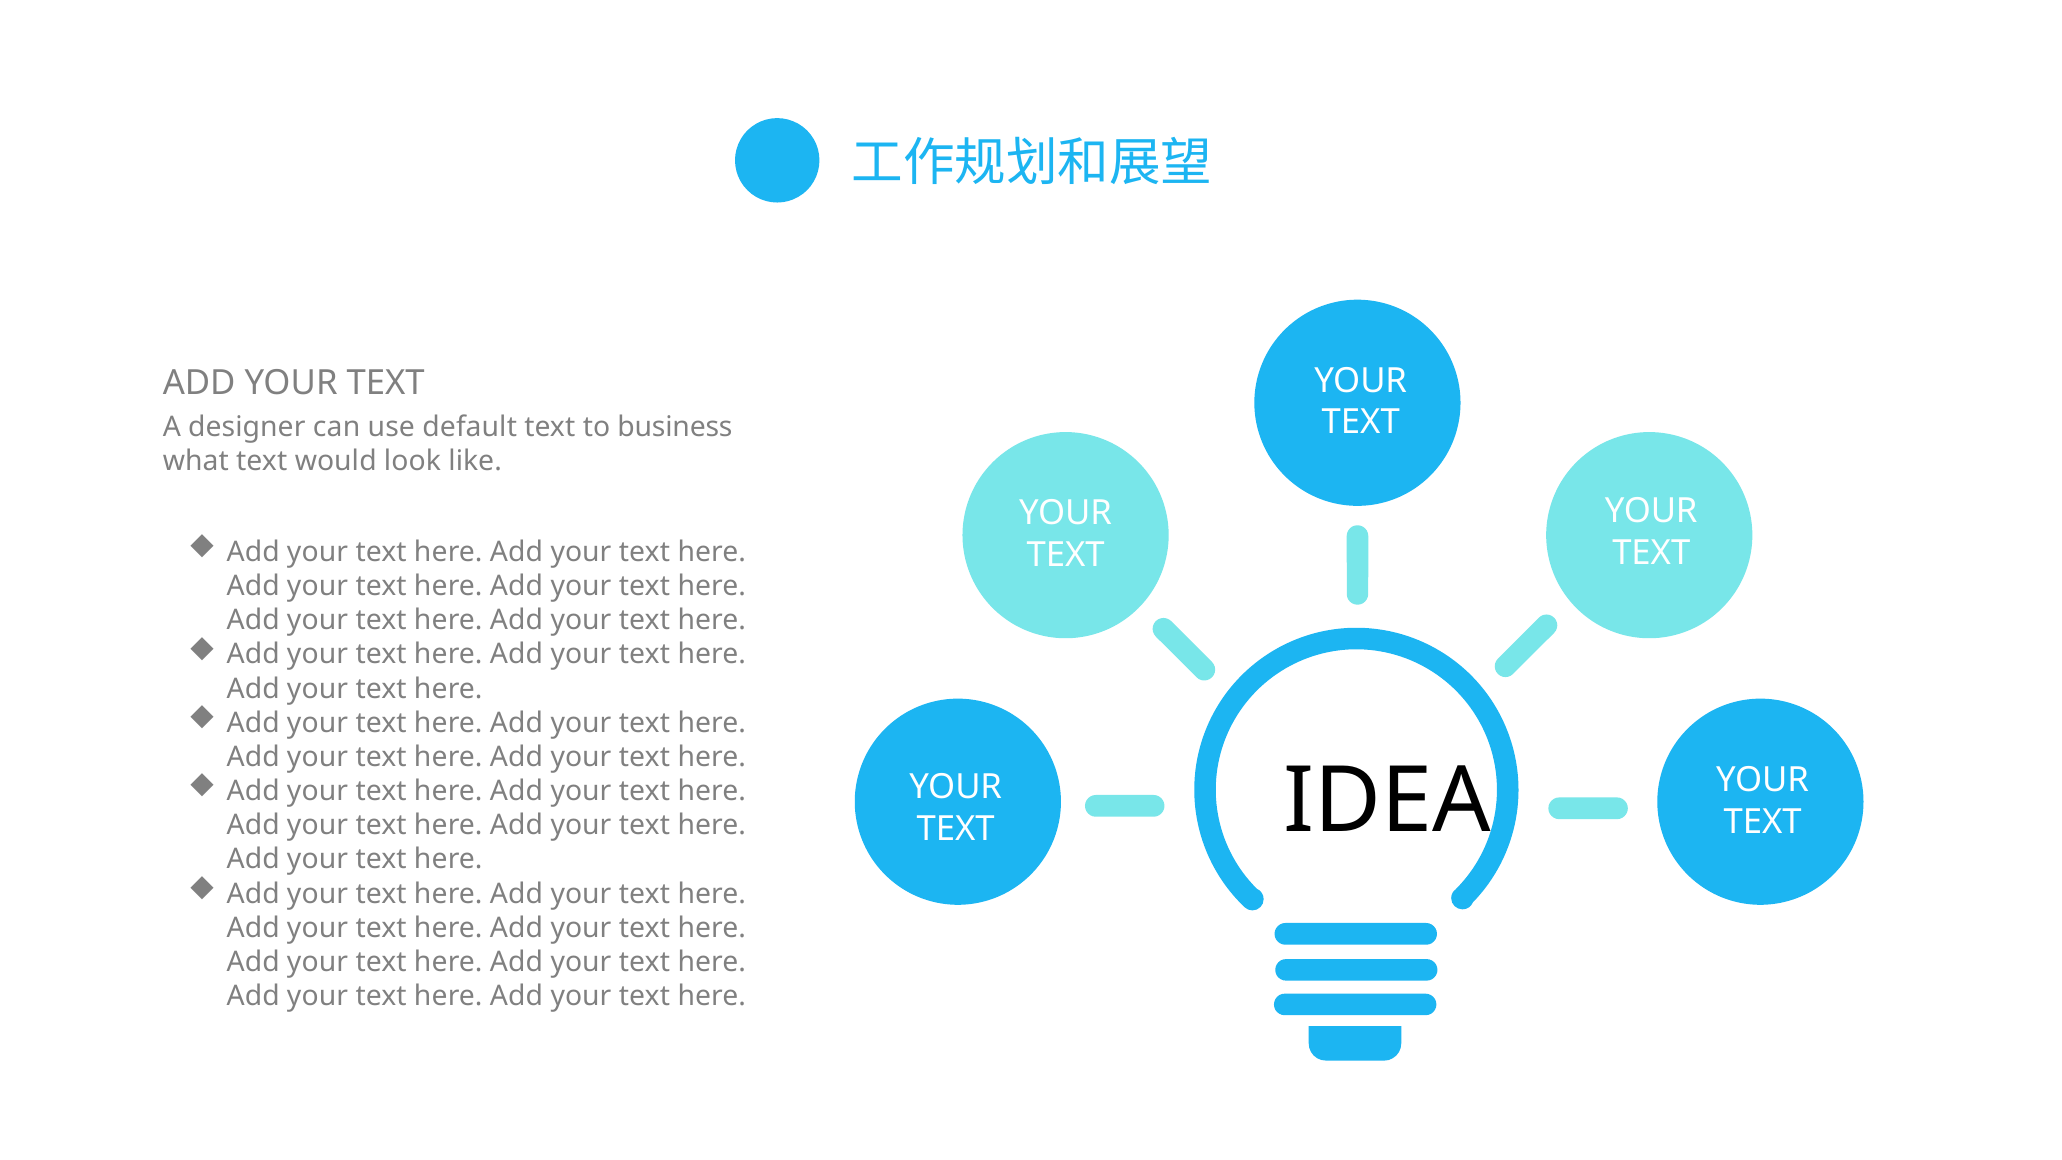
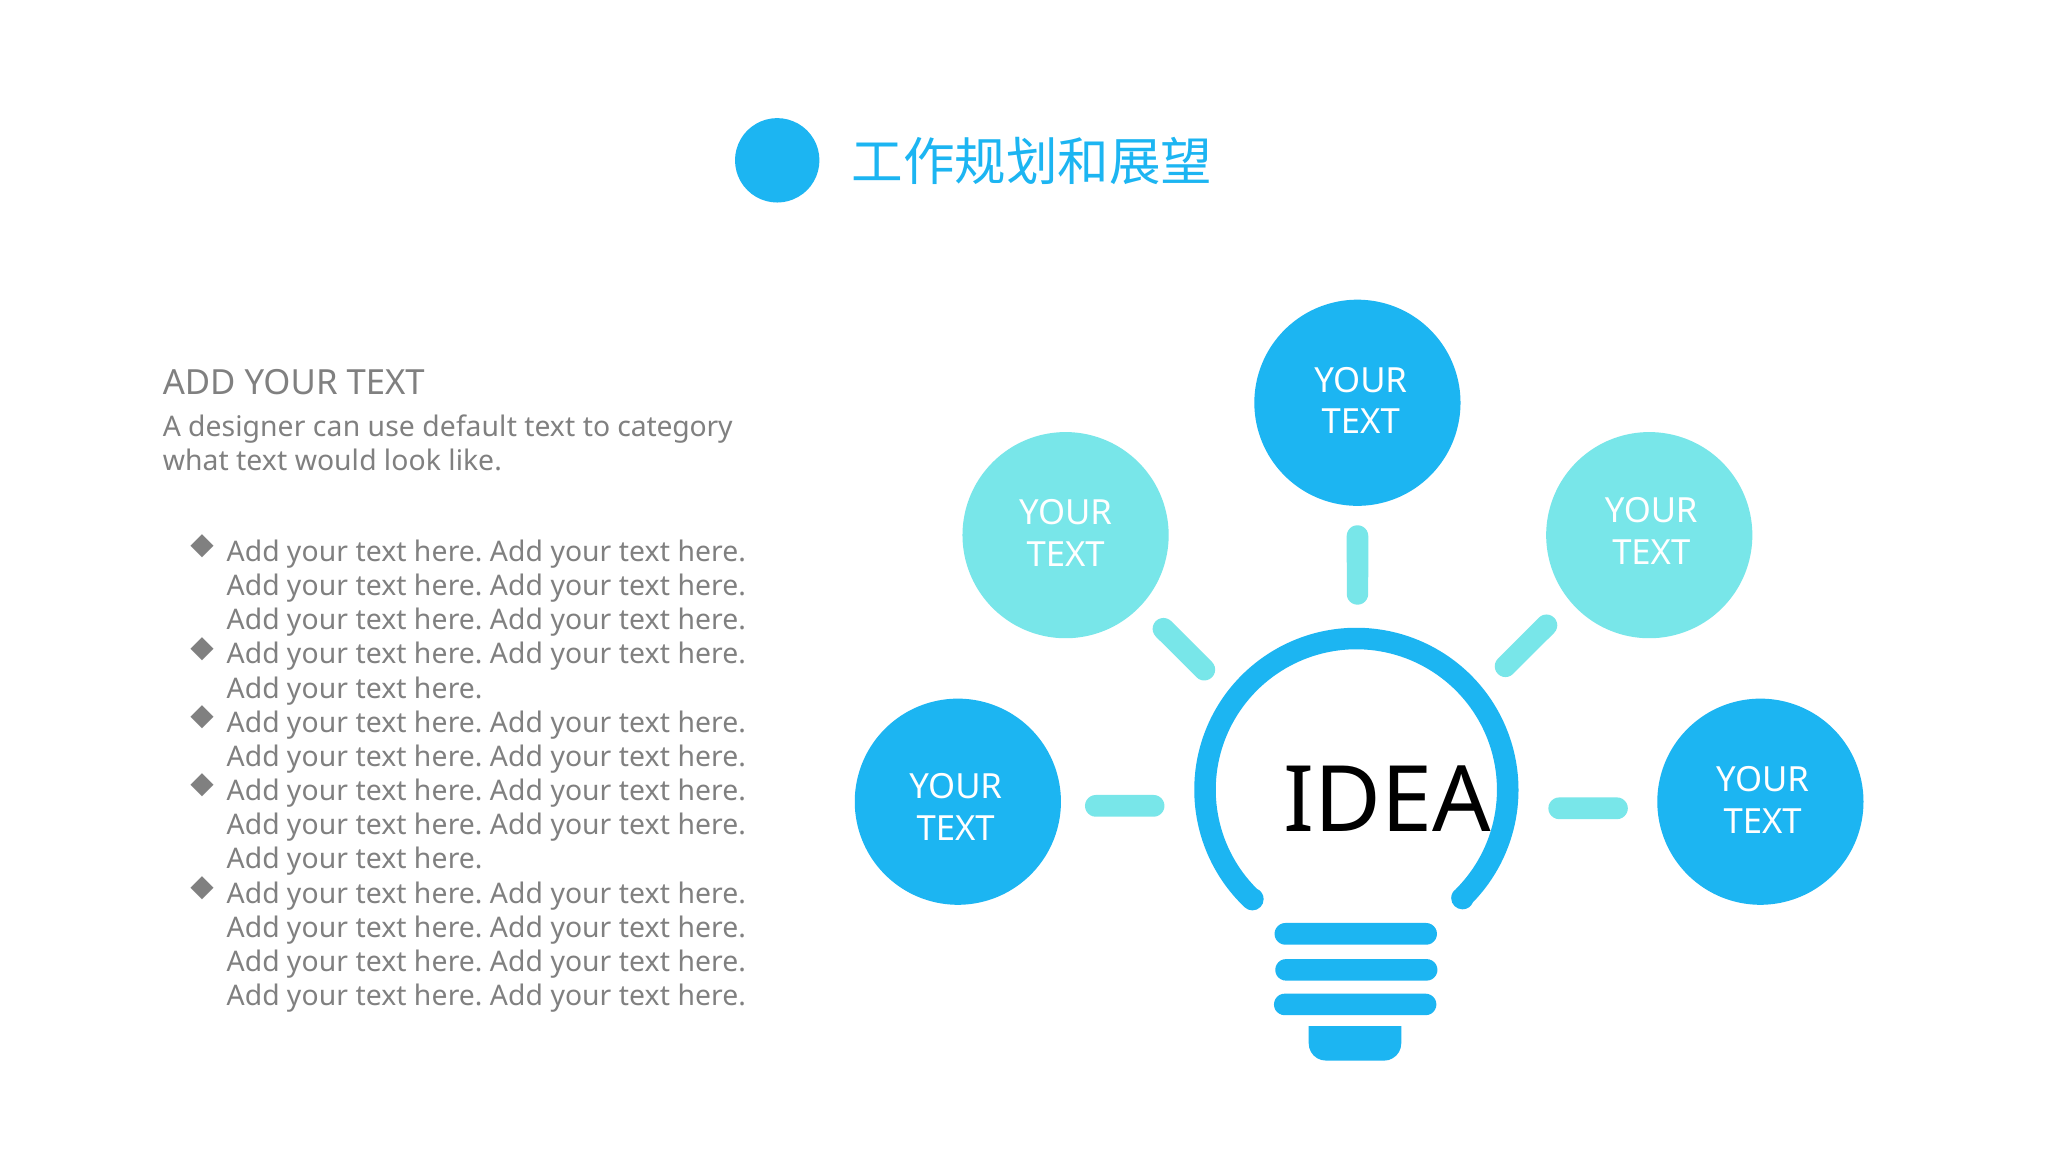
business: business -> category (675, 427)
